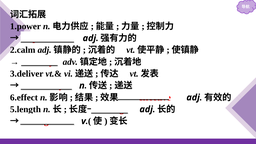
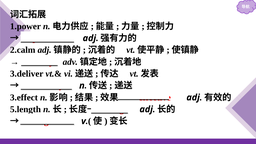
6.effect: 6.effect -> 3.effect (24, 97)
